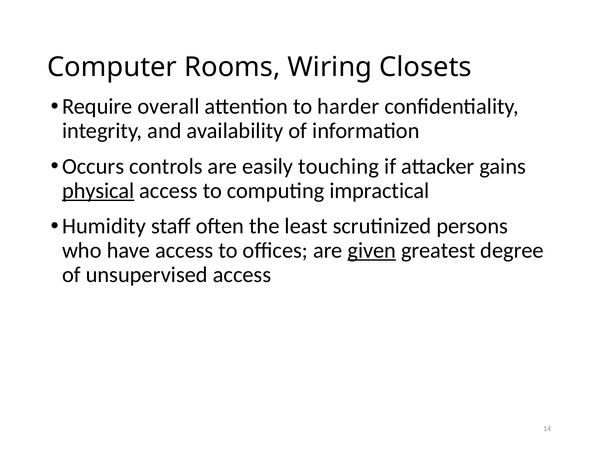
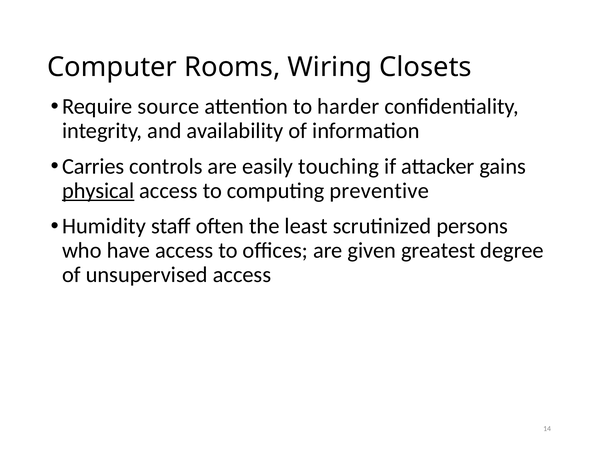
overall: overall -> source (168, 106)
Occurs: Occurs -> Carries (93, 166)
impractical: impractical -> preventive (379, 190)
given underline: present -> none (372, 250)
